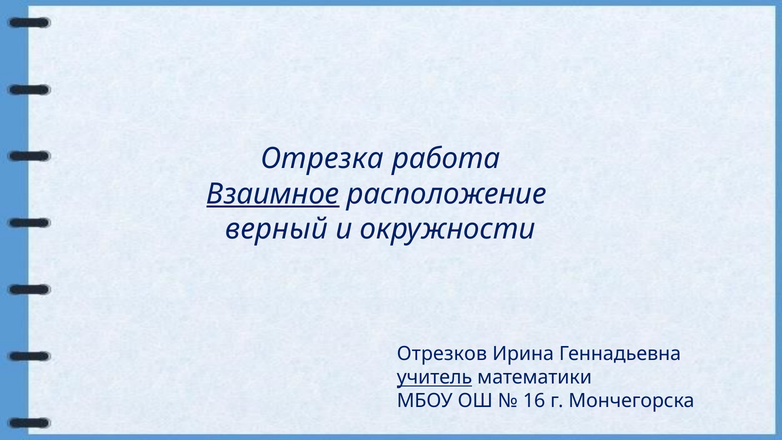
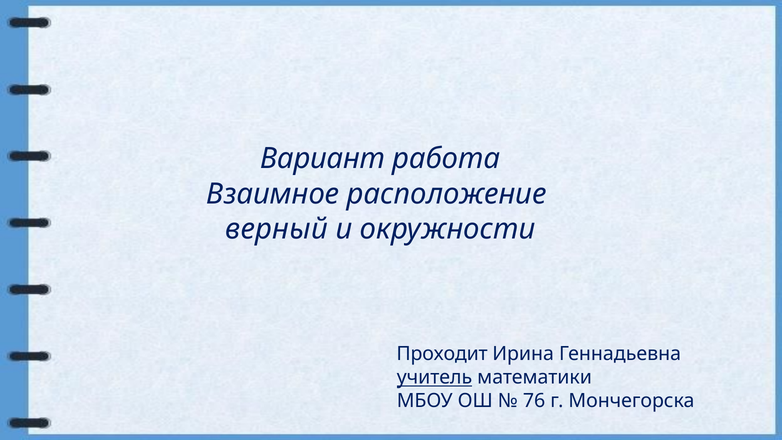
Отрезка: Отрезка -> Вариант (323, 159)
Взаимное underline: present -> none (273, 194)
Отрезков: Отрезков -> Проходит (442, 354)
16: 16 -> 76 (534, 401)
